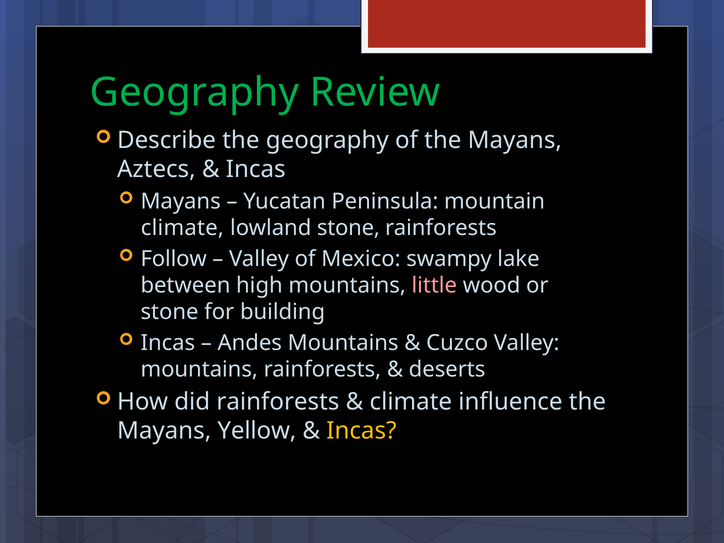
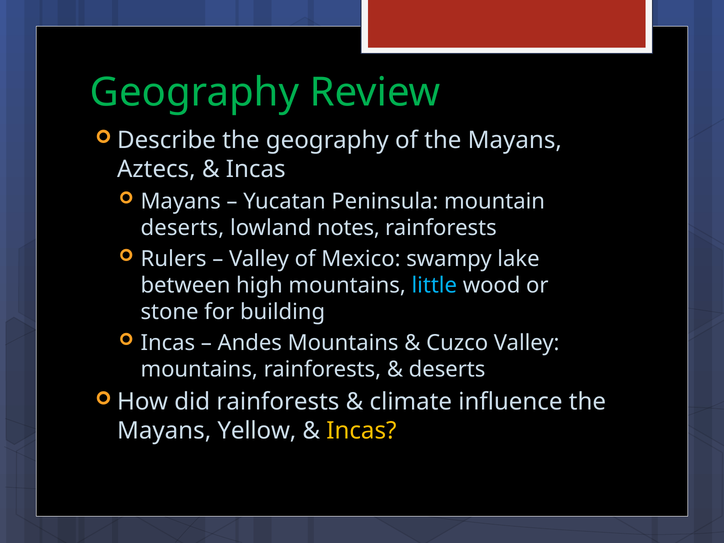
climate: climate -> deserts (182, 228)
lowland stone: stone -> notes (348, 228)
Follow: Follow -> Rulers (174, 259)
little colour: pink -> light blue (434, 285)
